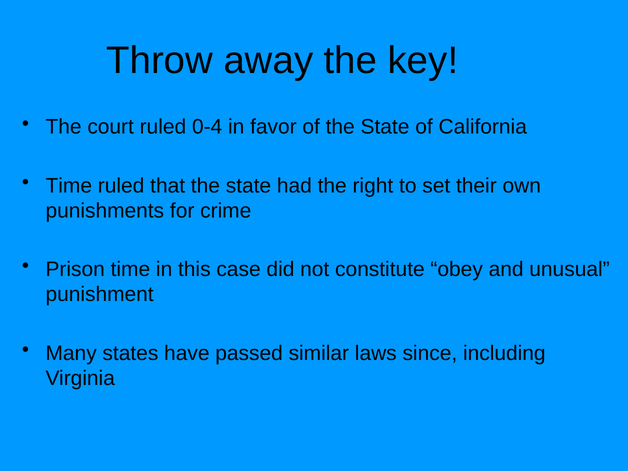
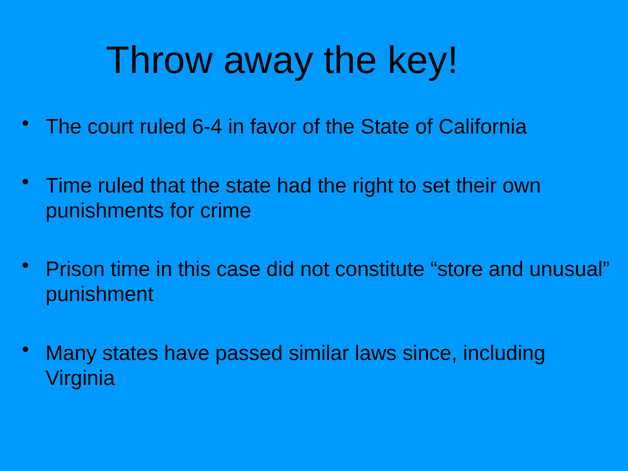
0-4: 0-4 -> 6-4 (207, 127)
obey: obey -> store (457, 269)
